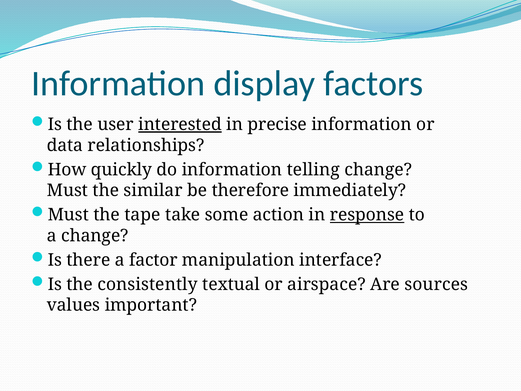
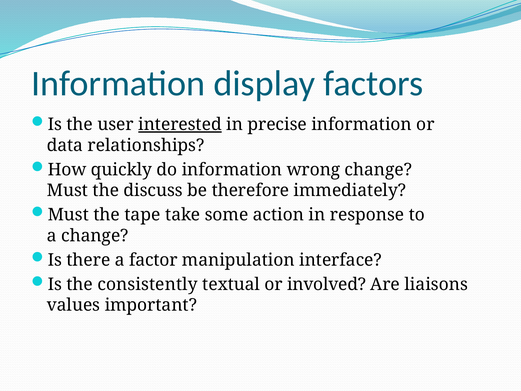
telling: telling -> wrong (313, 170)
similar: similar -> discuss (153, 190)
response underline: present -> none (367, 215)
airspace: airspace -> involved (327, 284)
sources: sources -> liaisons (436, 284)
